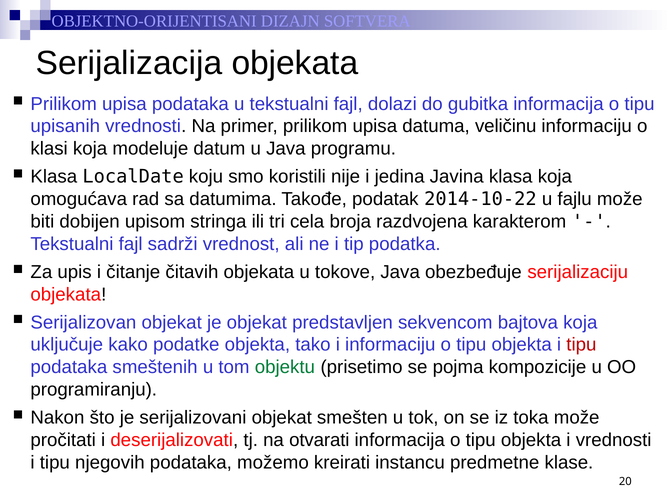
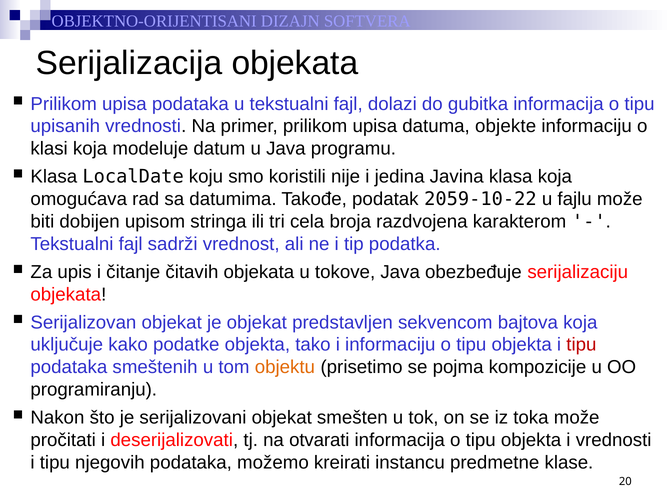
veličinu: veličinu -> objekte (506, 126)
2014-10-22: 2014-10-22 -> 2059-10-22 (480, 199)
objektu colour: green -> orange (285, 367)
